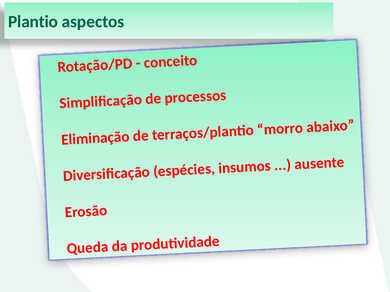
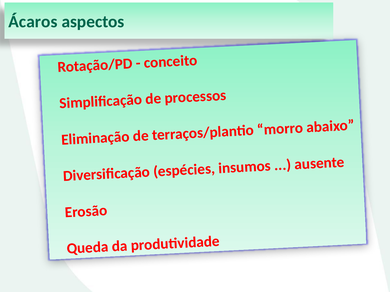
Plantio: Plantio -> Ácaros (33, 22)
